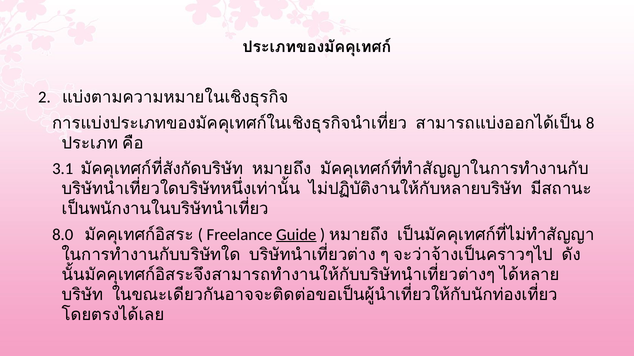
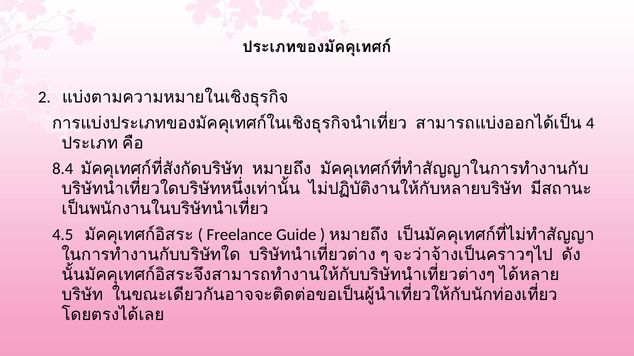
8: 8 -> 4 (590, 123)
3.1: 3.1 -> 8.4 (63, 169)
8.0: 8.0 -> 4.5 (63, 235)
Guide underline: present -> none (296, 235)
